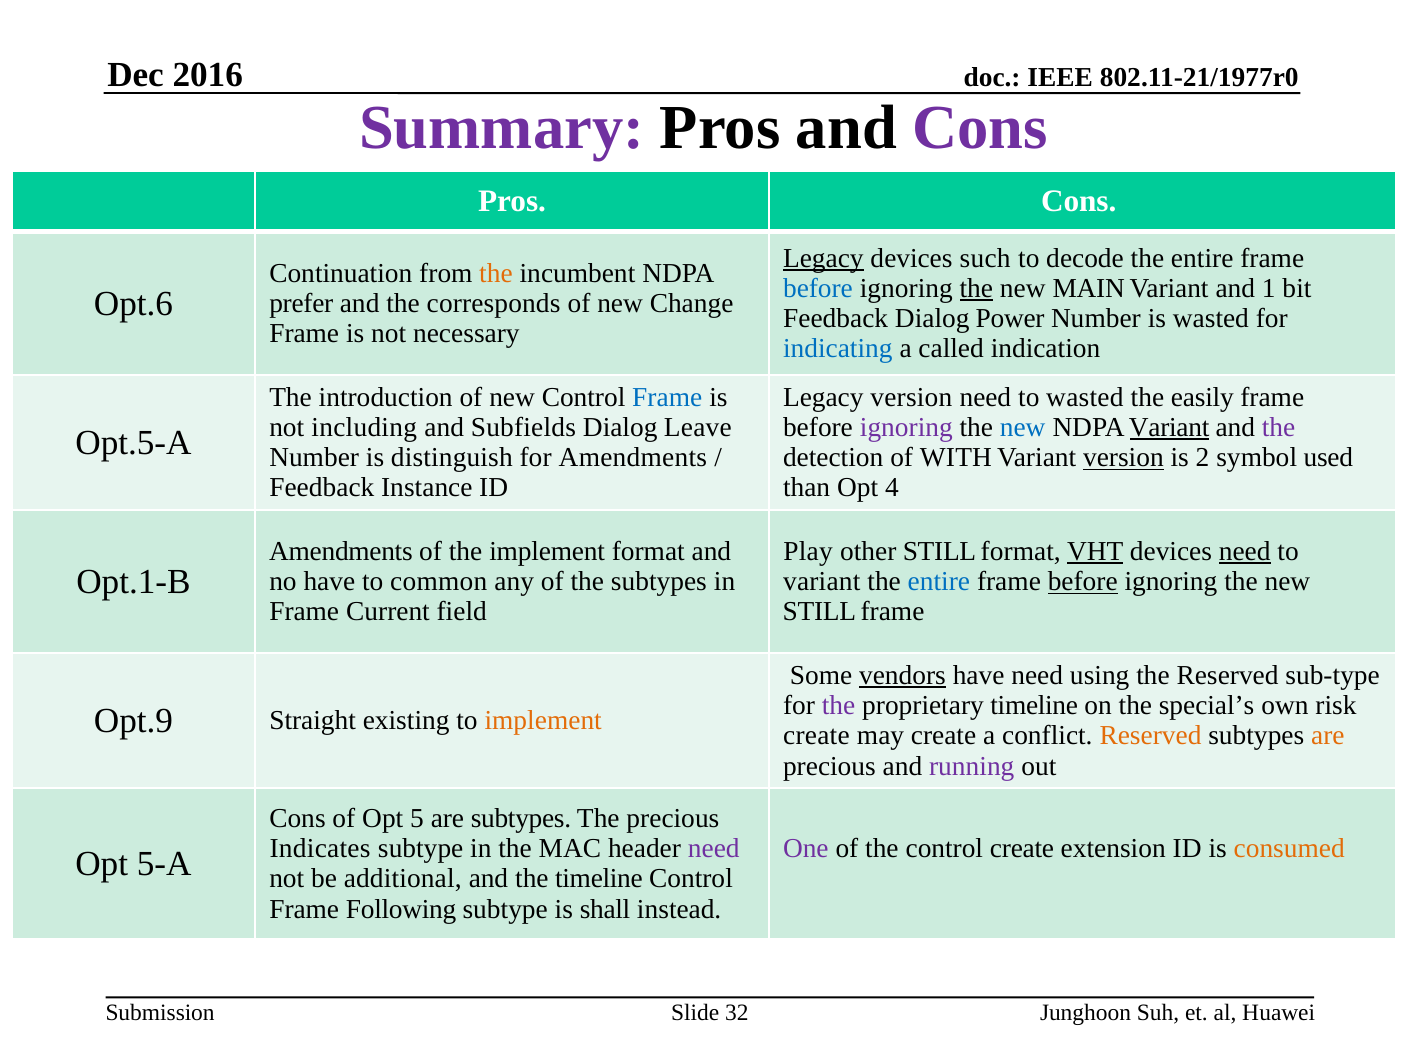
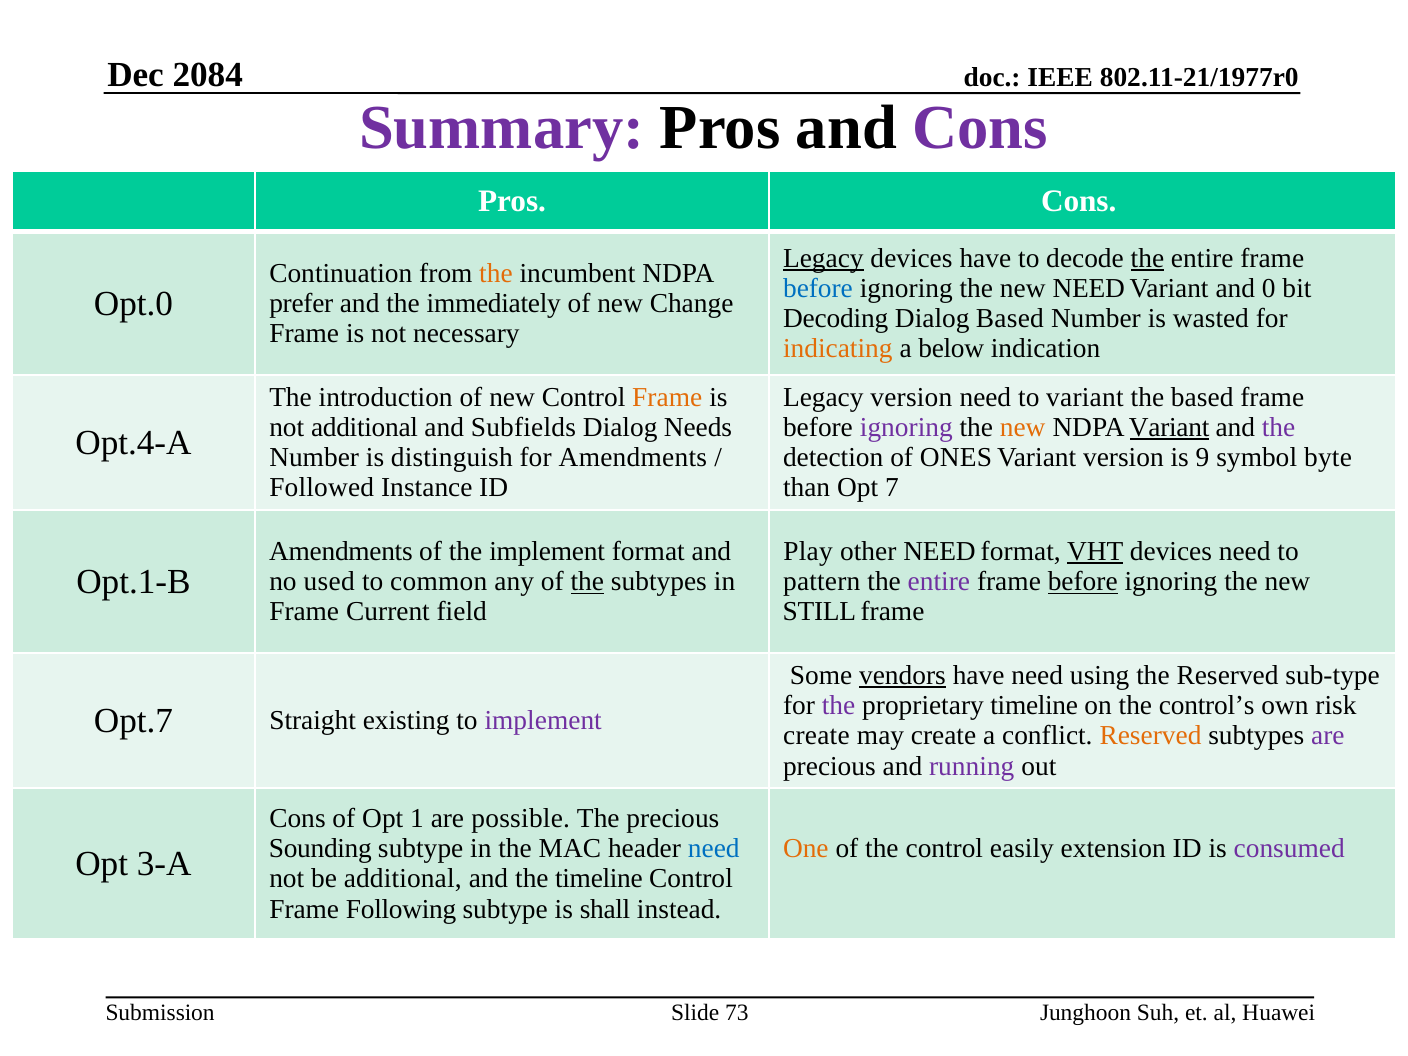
2016: 2016 -> 2084 (208, 75)
devices such: such -> have (985, 258)
the underline: none -> present (1147, 258)
the underline: present -> none (976, 288)
new MAIN: MAIN -> NEED (1089, 288)
1: 1 -> 0 (1269, 288)
Opt.6: Opt.6 -> Opt.0 (133, 304)
corresponds: corresponds -> immediately (494, 303)
Feedback: Feedback -> Decoding (836, 319)
Dialog Power: Power -> Based (1010, 319)
indicating colour: blue -> orange (838, 349)
called: called -> below (951, 349)
Frame colour: blue -> orange (667, 397)
to wasted: wasted -> variant (1085, 397)
the easily: easily -> based (1202, 397)
not including: including -> additional (364, 427)
Leave: Leave -> Needs (698, 427)
new colour: blue -> orange (1023, 427)
Opt.5-A: Opt.5-A -> Opt.4-A (133, 443)
WITH: WITH -> ONES (956, 458)
version underline: present -> none (1123, 458)
2: 2 -> 9 (1203, 458)
used: used -> byte (1328, 458)
Feedback: Feedback -> Followed (322, 488)
4: 4 -> 7 (892, 488)
other STILL: STILL -> NEED (939, 551)
need underline: present -> none (1245, 551)
no have: have -> used (329, 582)
the underline: none -> present (587, 582)
variant: variant -> pattern (822, 582)
entire colour: blue -> purple (939, 582)
special’s: special’s -> control’s (1207, 706)
Opt.9: Opt.9 -> Opt.7 (133, 721)
implement colour: orange -> purple (543, 721)
are colour: orange -> purple (1328, 736)
5: 5 -> 1 (417, 818)
are subtypes: subtypes -> possible (521, 818)
Indicates: Indicates -> Sounding (320, 849)
need colour: purple -> blue (714, 849)
One colour: purple -> orange (806, 849)
control create: create -> easily (1022, 849)
consumed colour: orange -> purple (1289, 849)
5-A: 5-A -> 3-A (164, 864)
32: 32 -> 73 (737, 1013)
